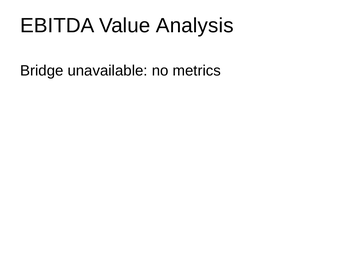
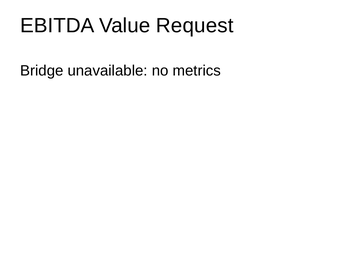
Analysis: Analysis -> Request (195, 26)
